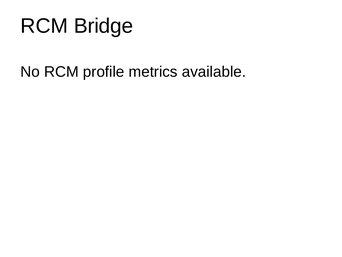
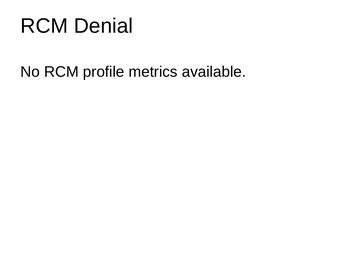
Bridge: Bridge -> Denial (103, 26)
